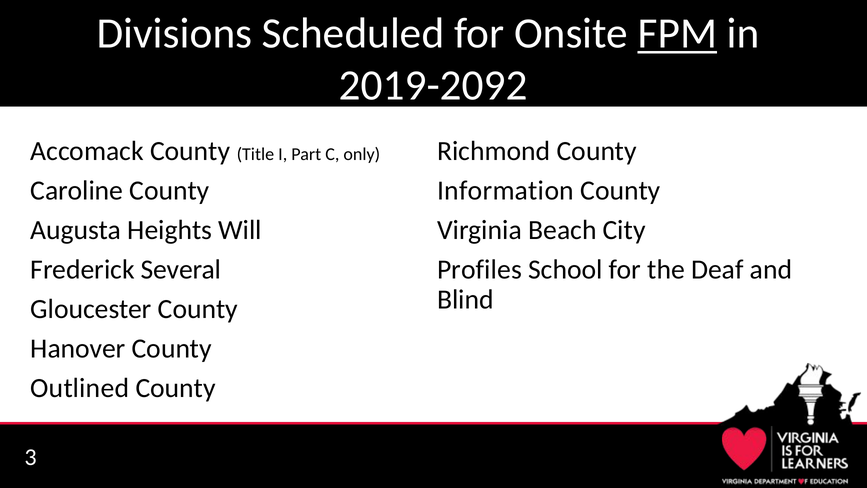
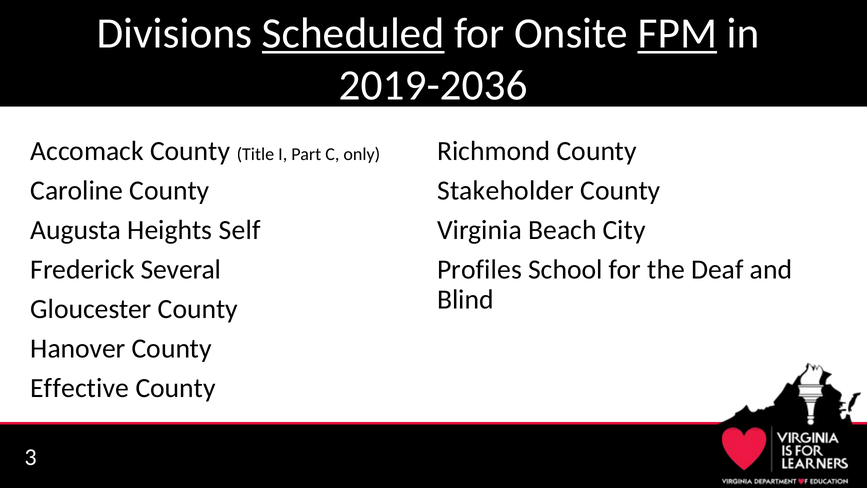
Scheduled underline: none -> present (353, 33)
2019-2092: 2019-2092 -> 2019-2036 (433, 85)
Information: Information -> Stakeholder (506, 191)
Will: Will -> Self (240, 230)
Outlined: Outlined -> Effective (80, 388)
